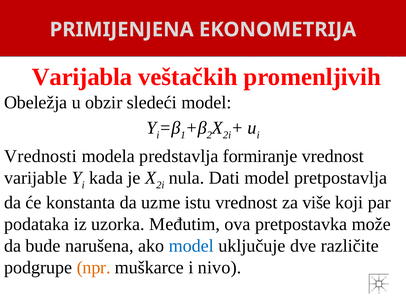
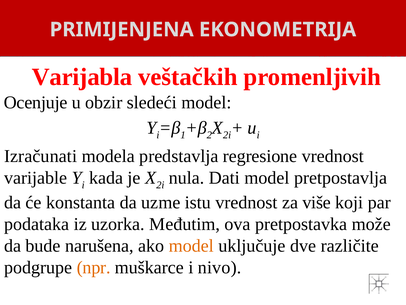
Obeležja: Obeležja -> Ocenjuje (36, 102)
Vrednosti: Vrednosti -> Izračunati (41, 156)
formiranje: formiranje -> regresione (260, 156)
model colour: blue -> orange (191, 246)
